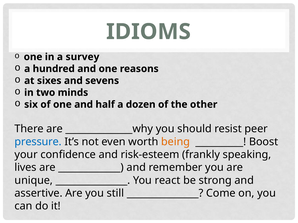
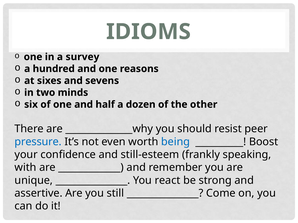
being colour: orange -> blue (176, 142)
risk-esteem: risk-esteem -> still-esteem (150, 155)
lives: lives -> with (25, 168)
